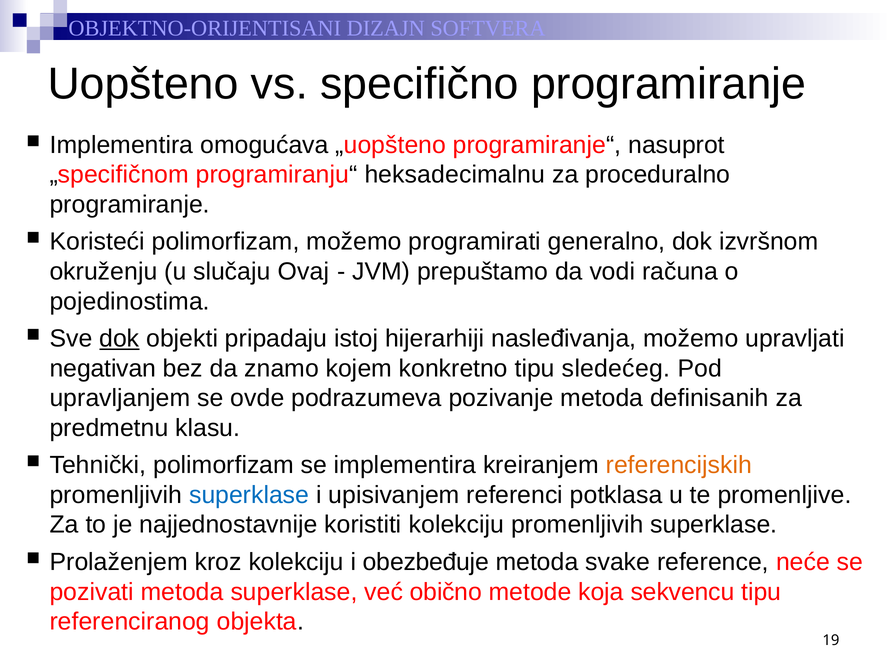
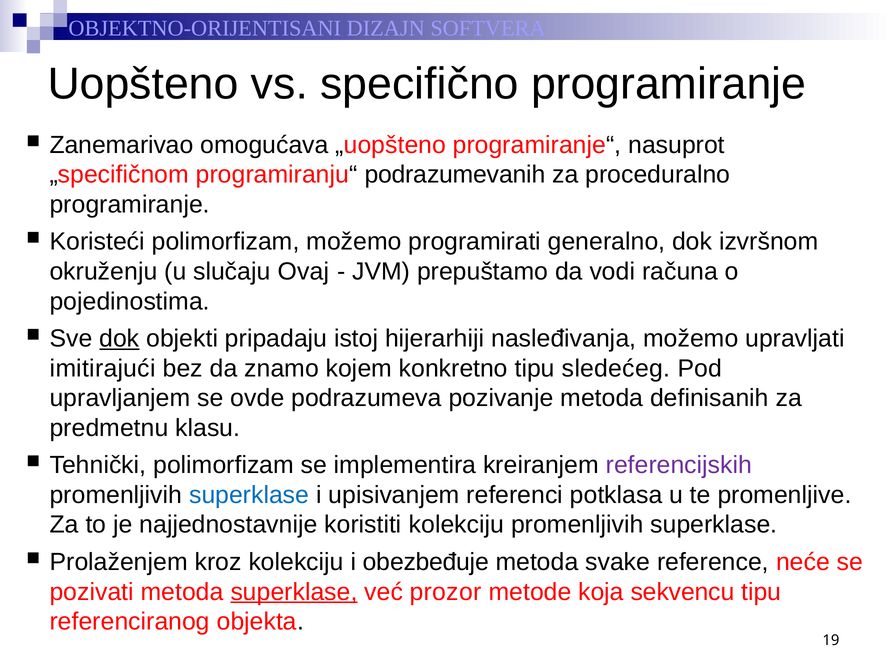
Implementira: Implementira -> Zanemarivao (122, 145)
heksadecimalnu: heksadecimalnu -> podrazumevanih (455, 175)
negativan: negativan -> imitirajući (103, 368)
referencijskih colour: orange -> purple (679, 465)
superklase underline: none -> present (294, 592)
obično: obično -> prozor (446, 592)
